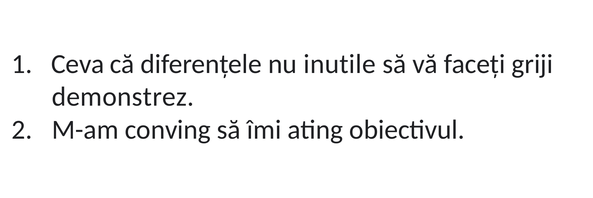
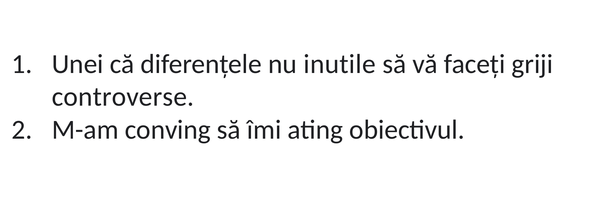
Ceva: Ceva -> Unei (78, 64)
demonstrez: demonstrez -> controverse (123, 97)
